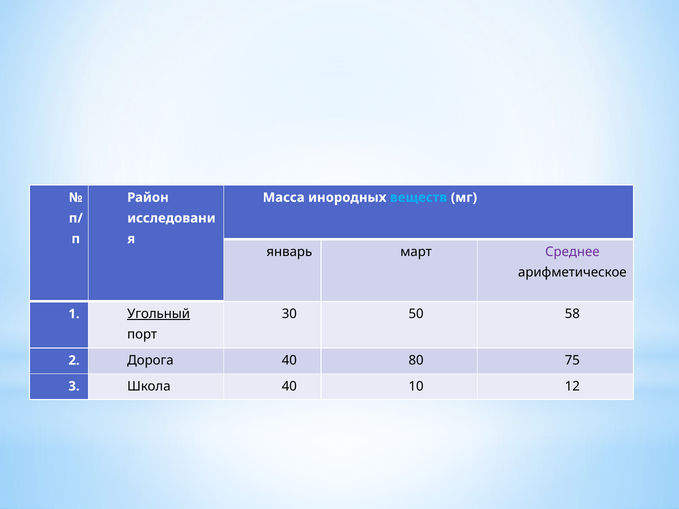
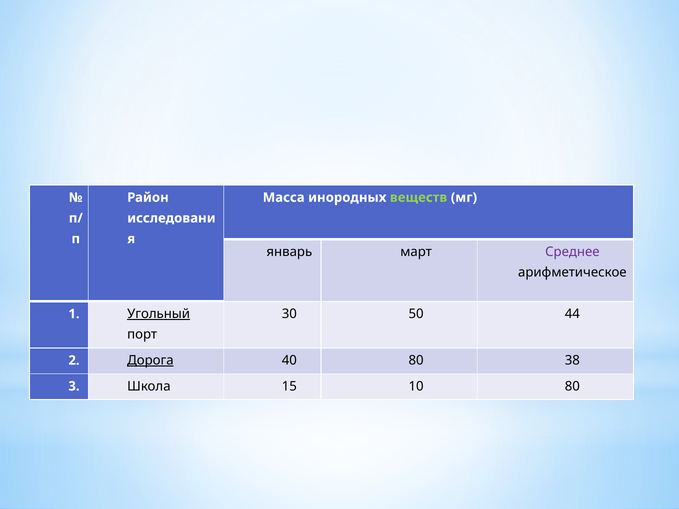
веществ colour: light blue -> light green (419, 198)
58: 58 -> 44 (572, 314)
Дорога underline: none -> present (150, 361)
75: 75 -> 38 (572, 361)
Школа 40: 40 -> 15 (289, 386)
10 12: 12 -> 80 (572, 386)
